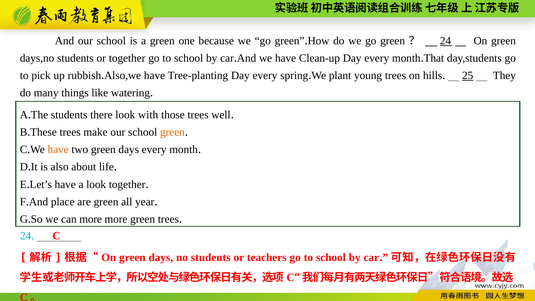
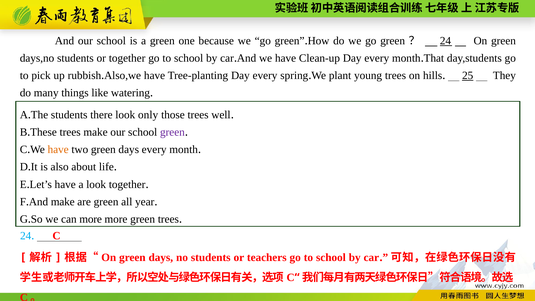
with: with -> only (148, 115)
green colour: orange -> purple (172, 132)
And place: place -> make (63, 202)
